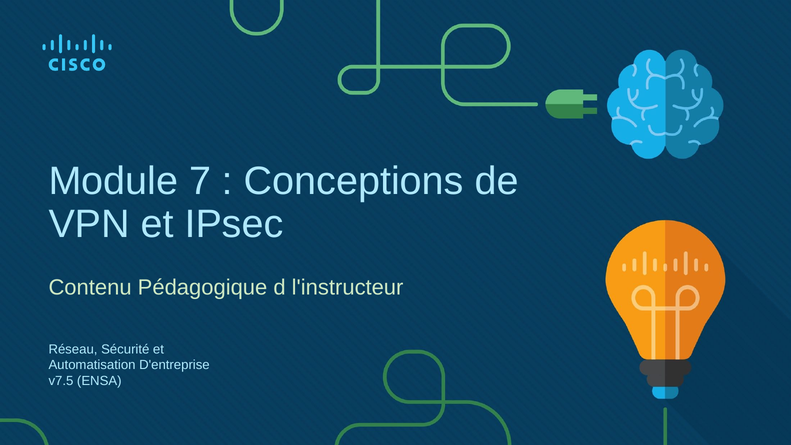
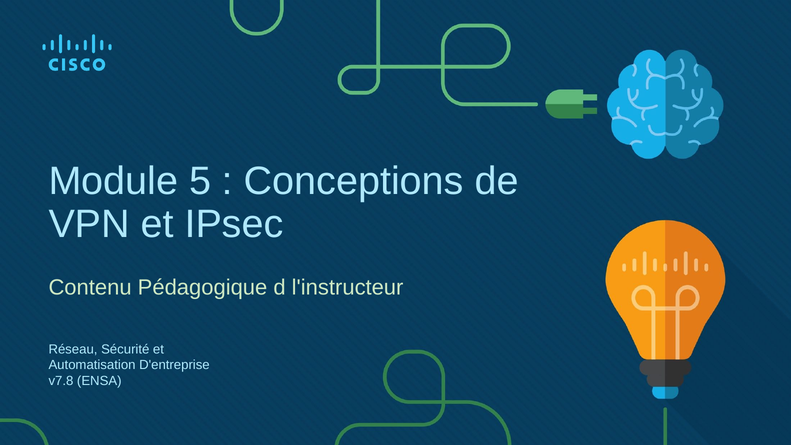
7: 7 -> 5 (200, 181)
v7.5: v7.5 -> v7.8 (61, 381)
